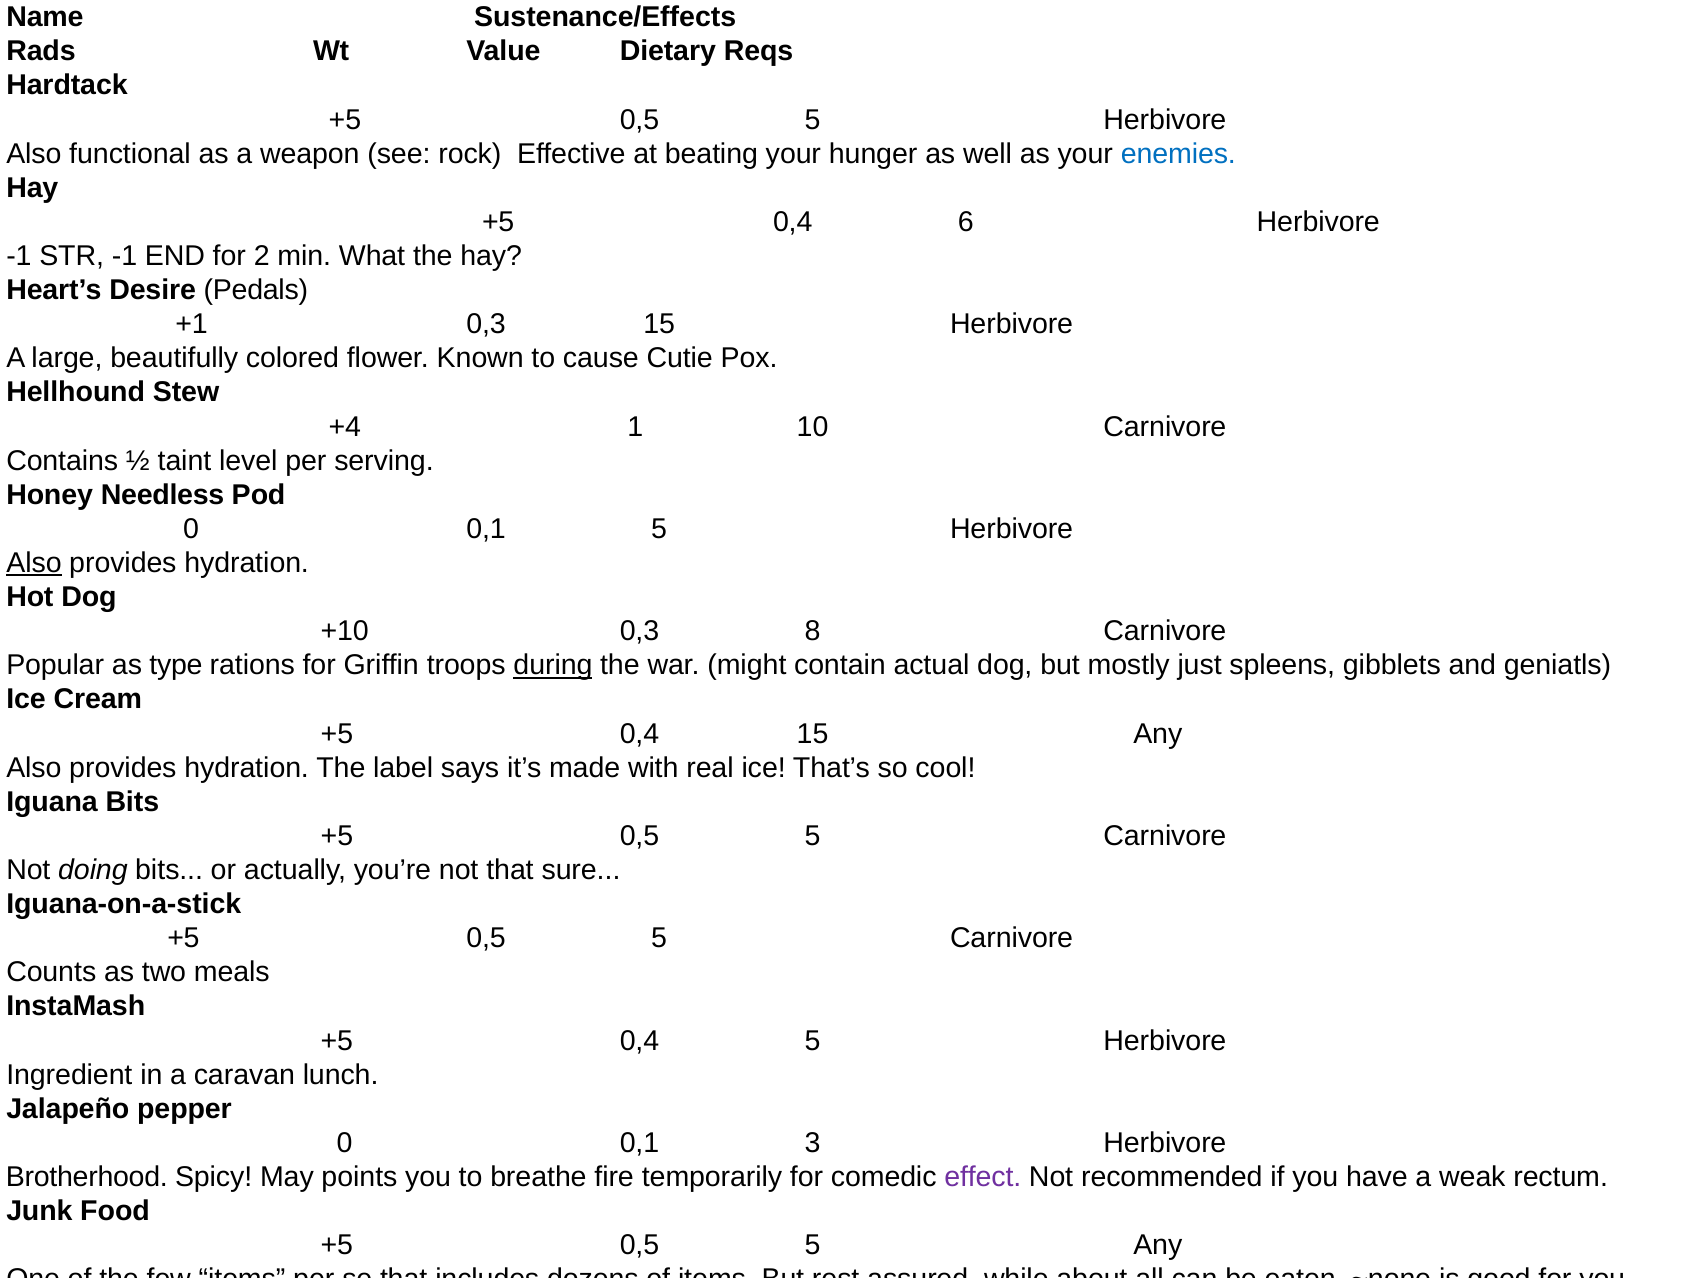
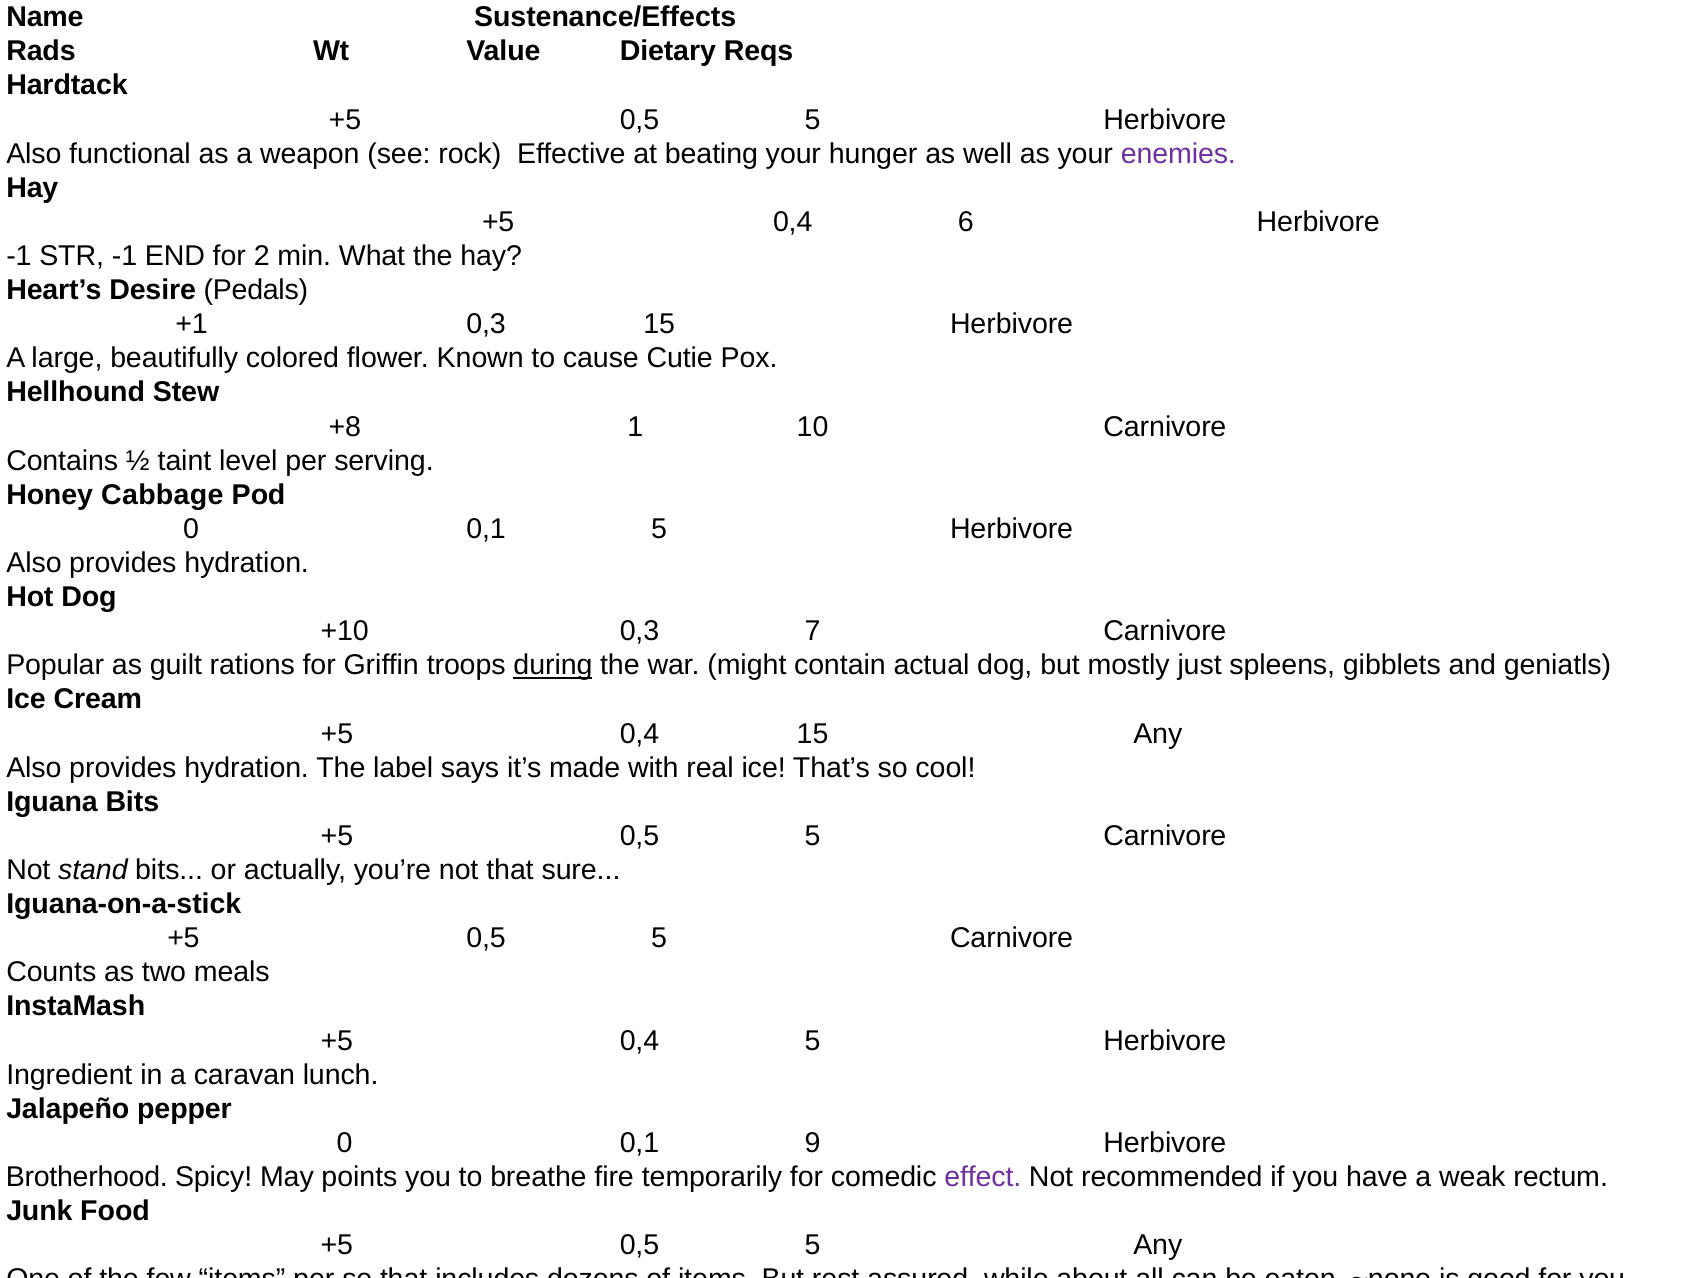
enemies colour: blue -> purple (1178, 154)
+4: +4 -> +8 (345, 427)
Needless: Needless -> Cabbage (162, 495)
Also underline: present -> none (34, 563)
0,3 8: 8 -> 7 (813, 631)
type: type -> guilt (176, 665)
doing: doing -> stand (93, 870)
3: 3 -> 9 (813, 1143)
